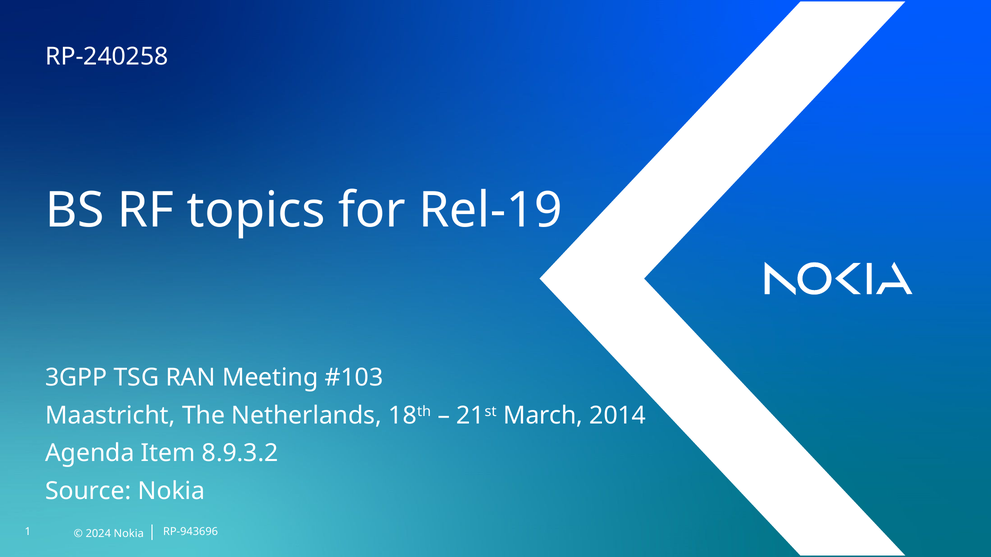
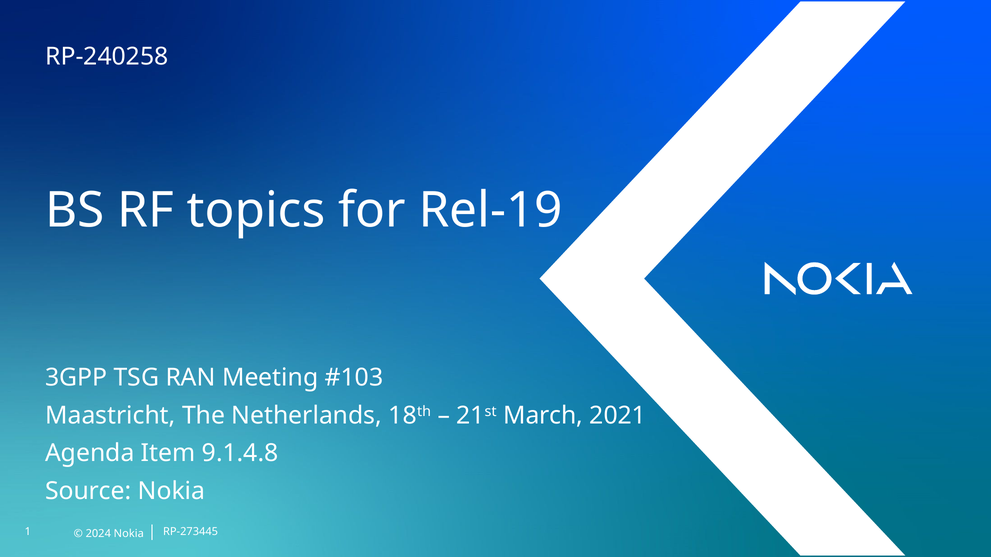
2014: 2014 -> 2021 (618, 416)
8.9.3.2: 8.9.3.2 -> 9.1.4.8 (240, 454)
RP-943696: RP-943696 -> RP-273445 (191, 532)
